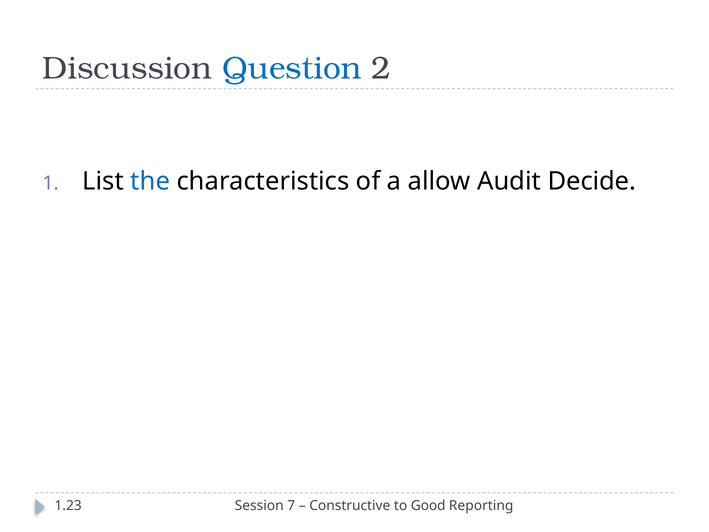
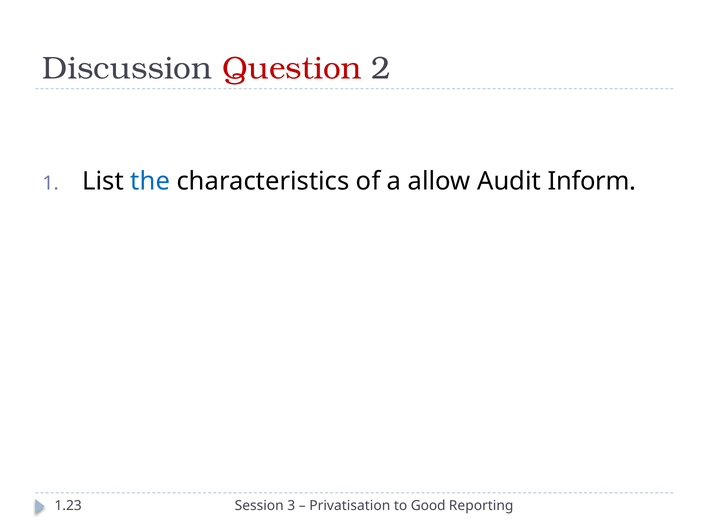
Question colour: blue -> red (292, 68)
Decide: Decide -> Inform (592, 181)
7: 7 -> 3 (291, 506)
Constructive: Constructive -> Privatisation (350, 506)
